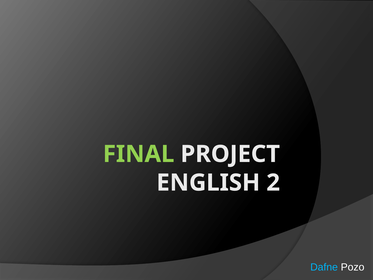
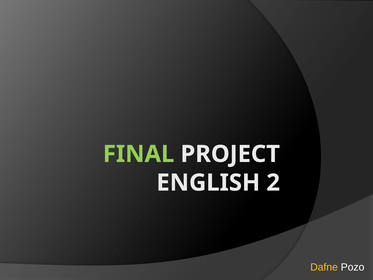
Dafne colour: light blue -> yellow (324, 267)
